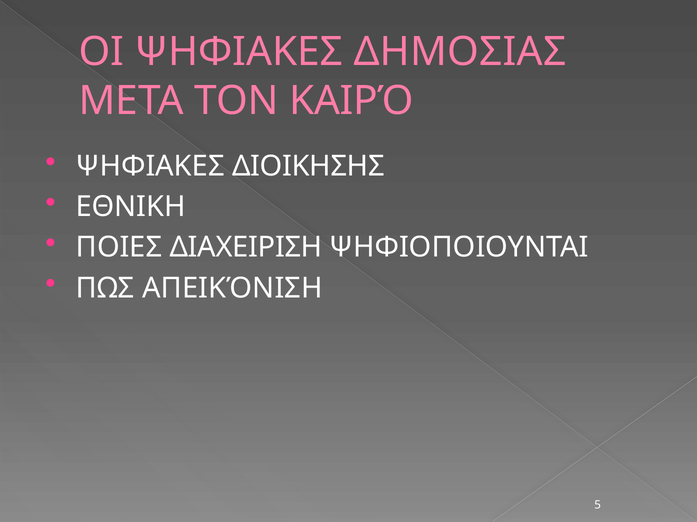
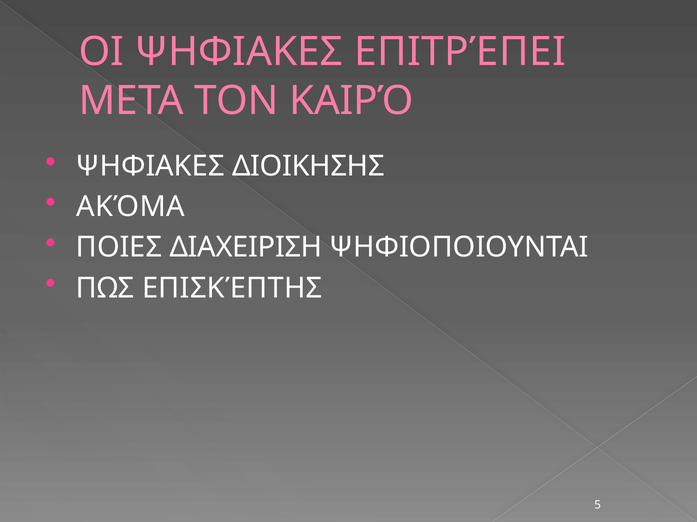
ΔΗΜΟΣΙΑΣ: ΔΗΜΟΣΙΑΣ -> ΕΠΙΤΡΈΠΕΙ (460, 52)
ΕΘΝΙΚΗ: ΕΘΝΙΚΗ -> ΑΚΌΜΑ (131, 207)
ΑΠΕΙΚΌΝΙΣΗ: ΑΠΕΙΚΌΝΙΣΗ -> ΕΠΙΣΚΈΠΤΗΣ (232, 288)
